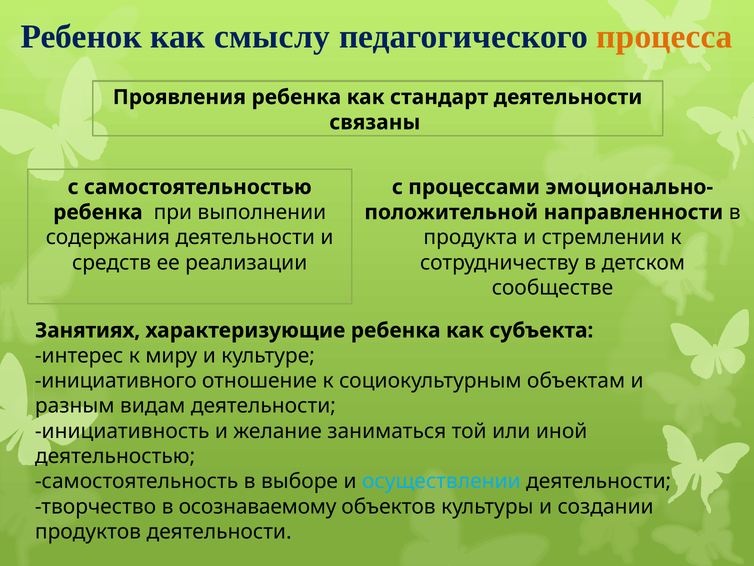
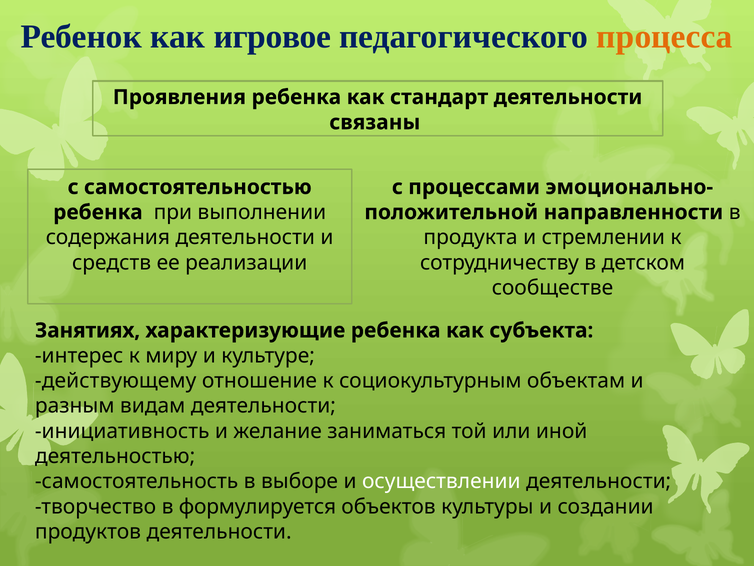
смыслу: смыслу -> игровое (272, 37)
инициативного: инициативного -> действующему (116, 380)
осуществлении colour: light blue -> white (441, 481)
осознаваемому: осознаваемому -> формулируется (258, 506)
